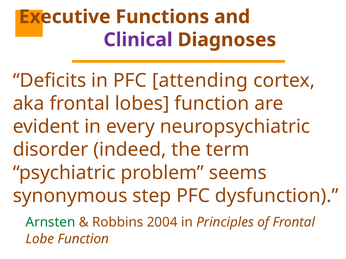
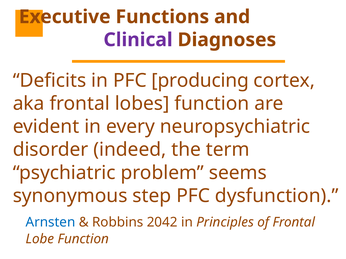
attending: attending -> producing (200, 81)
Arnsten colour: green -> blue (51, 223)
2004: 2004 -> 2042 (162, 223)
